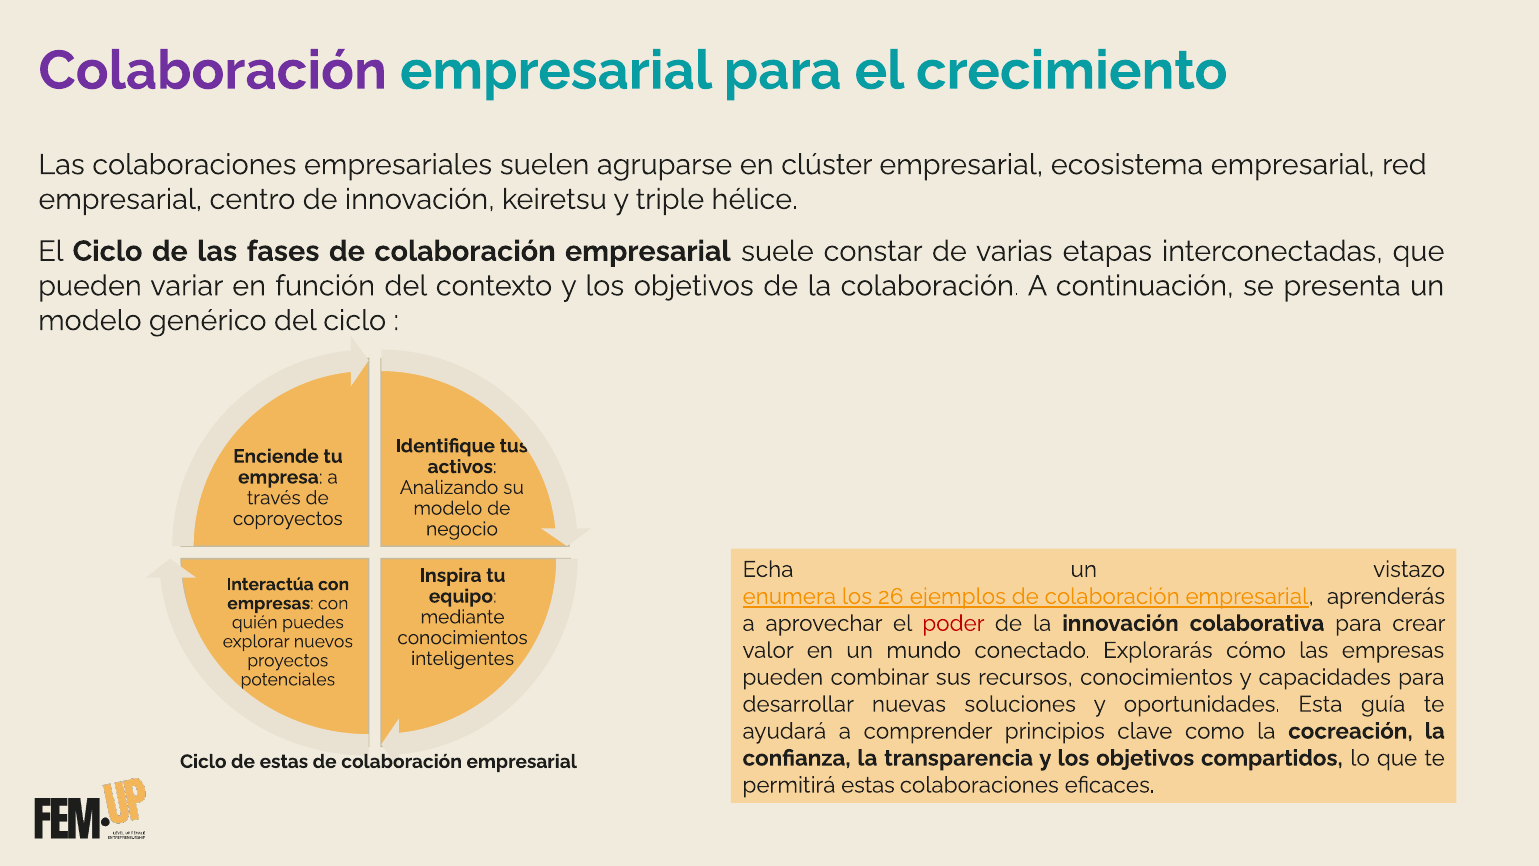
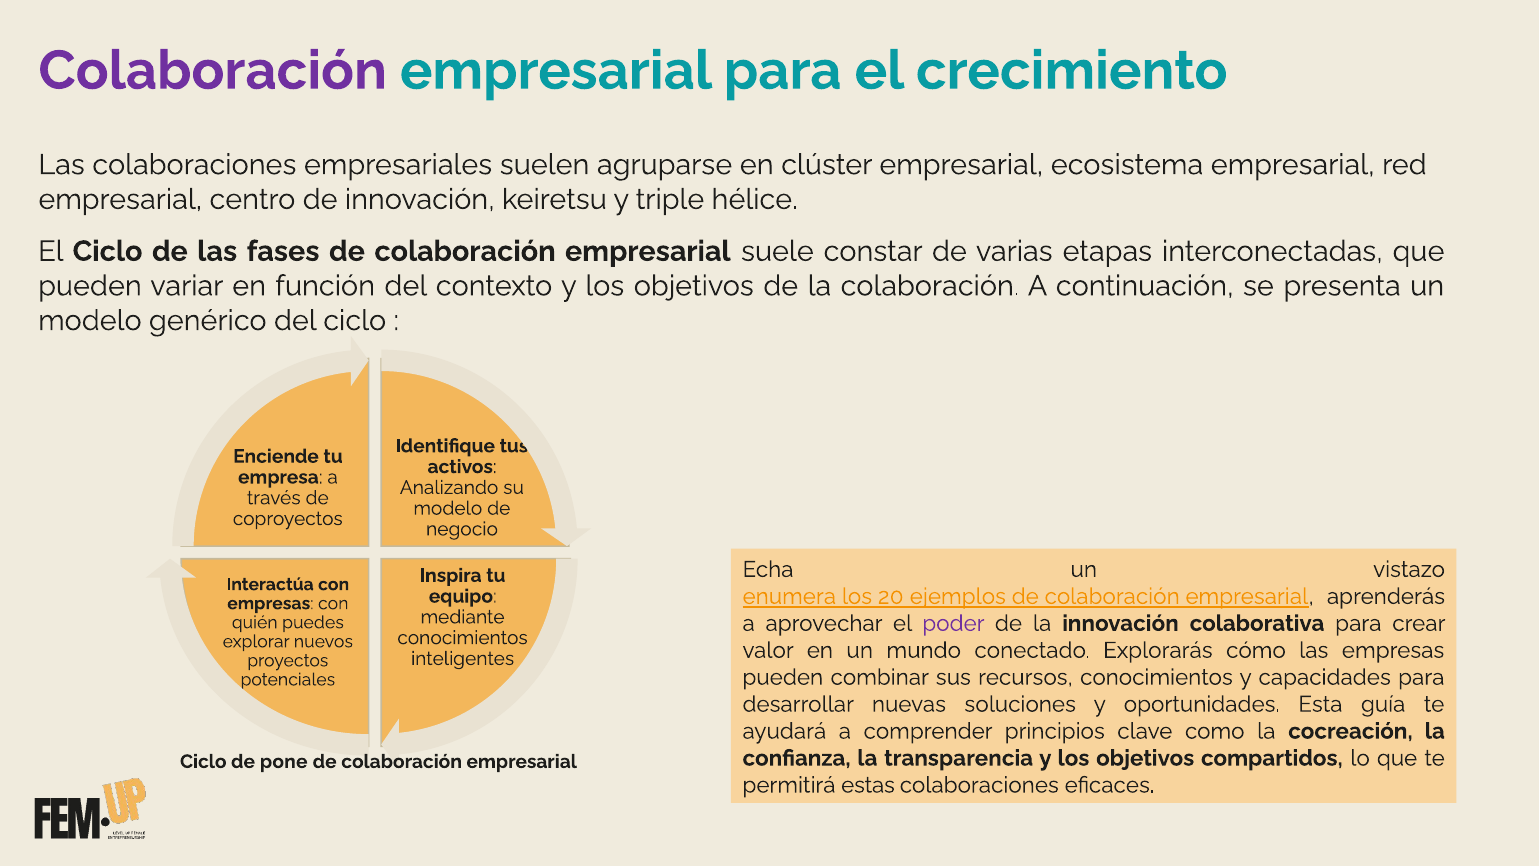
26: 26 -> 20 (891, 596)
poder colour: red -> purple (953, 623)
de estas: estas -> pone (284, 761)
